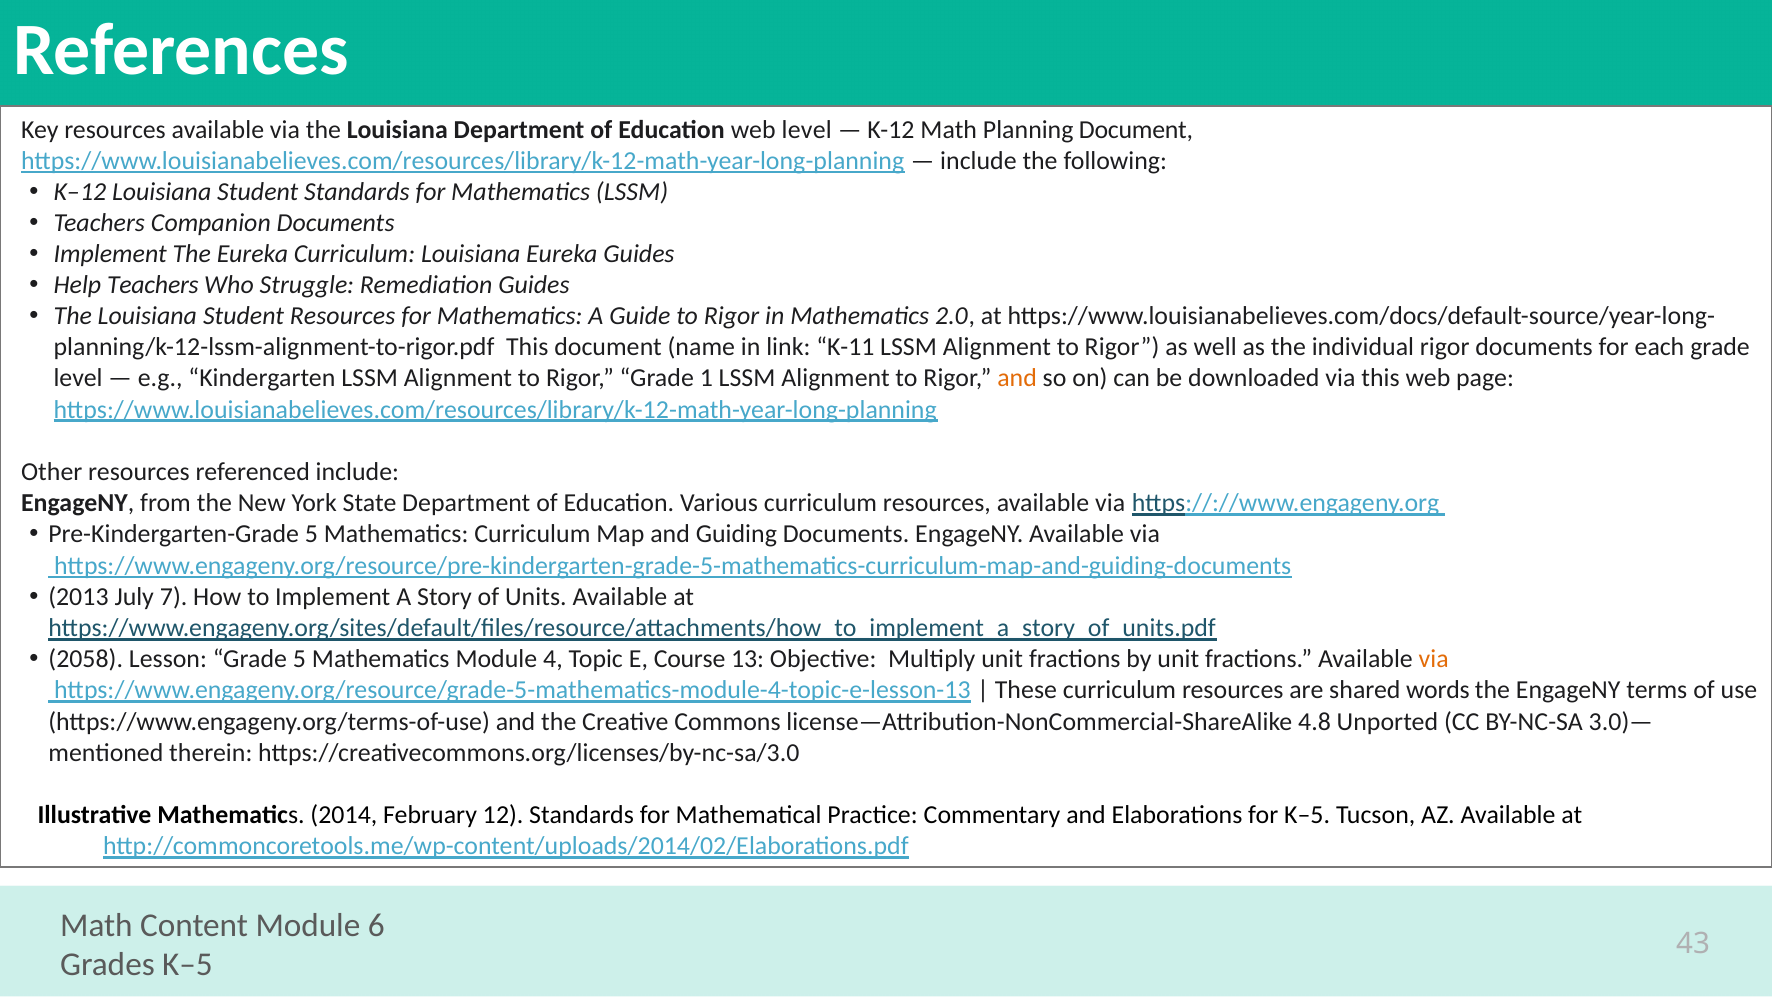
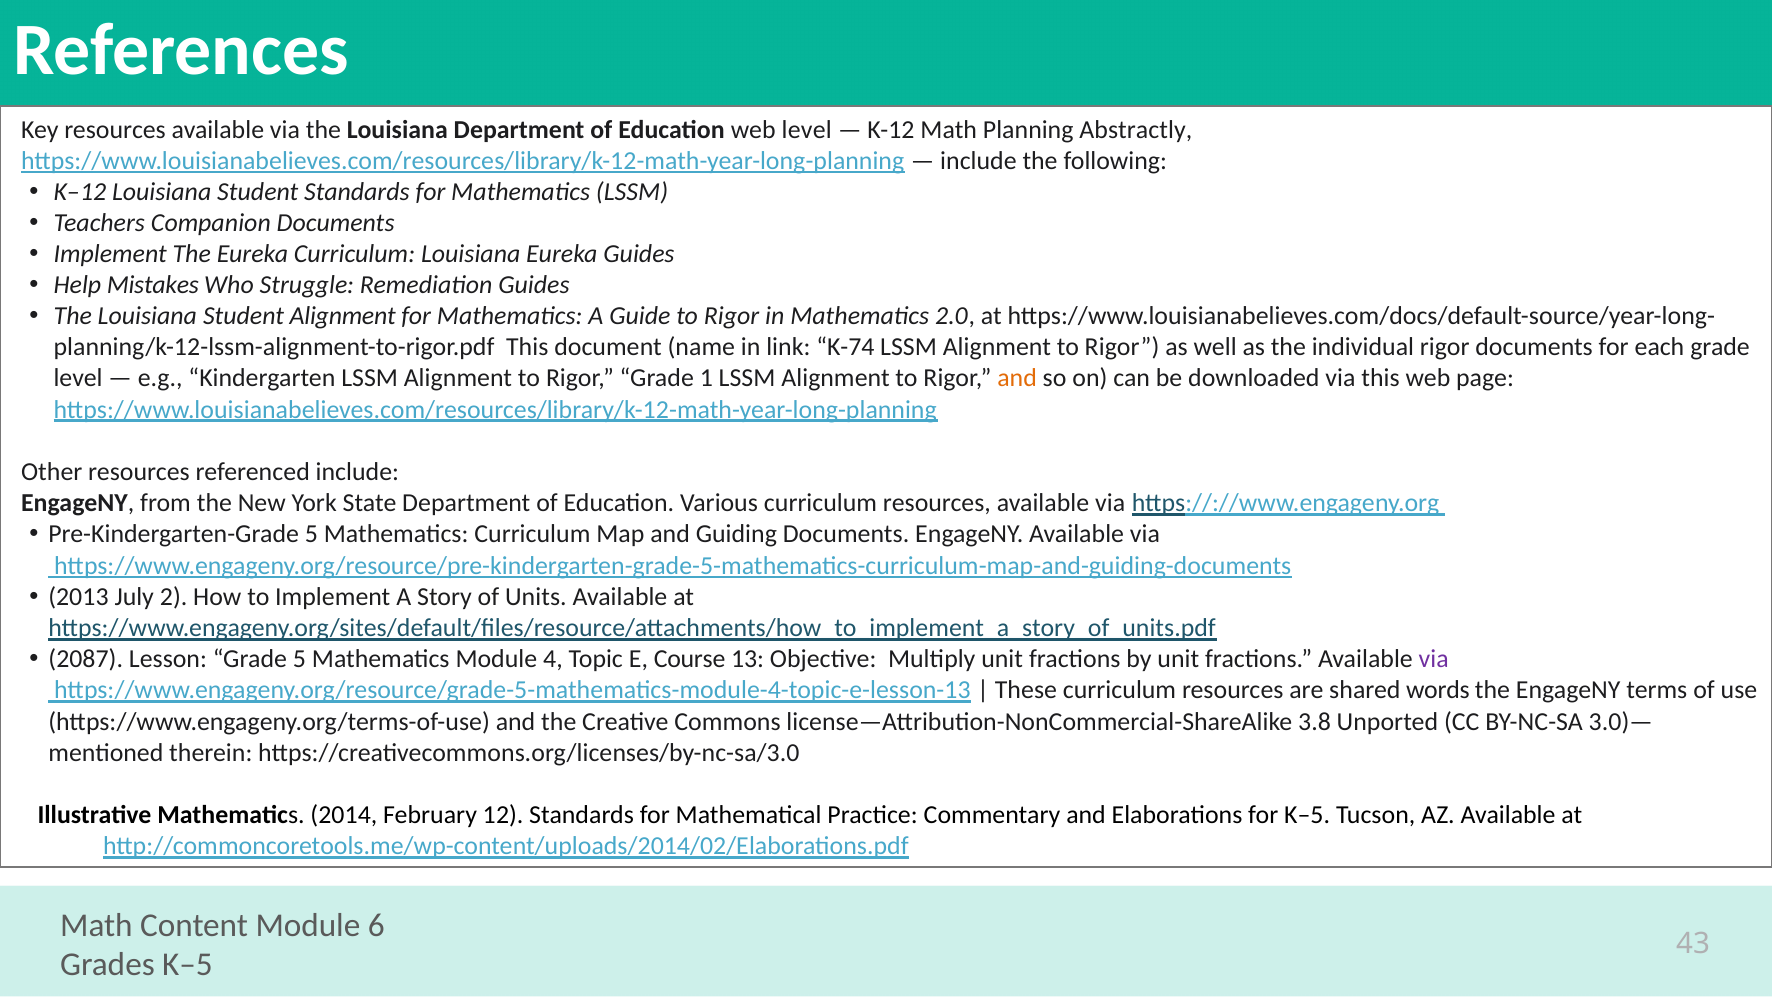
Planning Document: Document -> Abstractly (1136, 130)
Help Teachers: Teachers -> Mistakes (153, 285)
Student Resources: Resources -> Alignment (343, 316)
K-11: K-11 -> K-74 (845, 347)
7: 7 -> 2 (174, 597)
2058: 2058 -> 2087 (86, 659)
via colour: orange -> purple (1434, 659)
4.8: 4.8 -> 3.8 (1315, 722)
